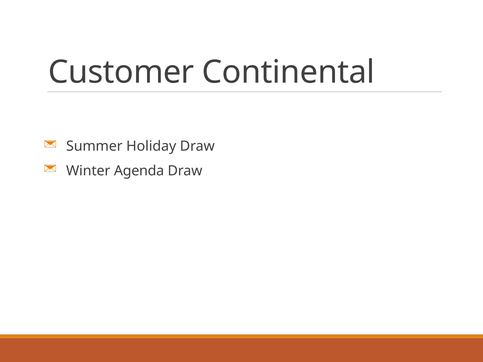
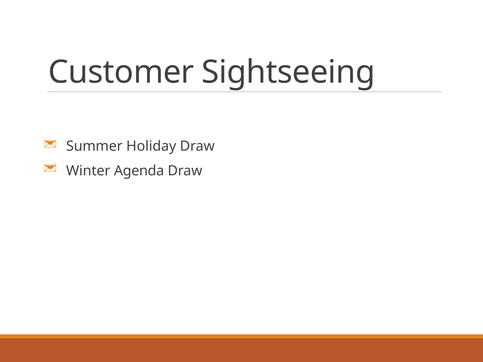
Continental: Continental -> Sightseeing (288, 72)
